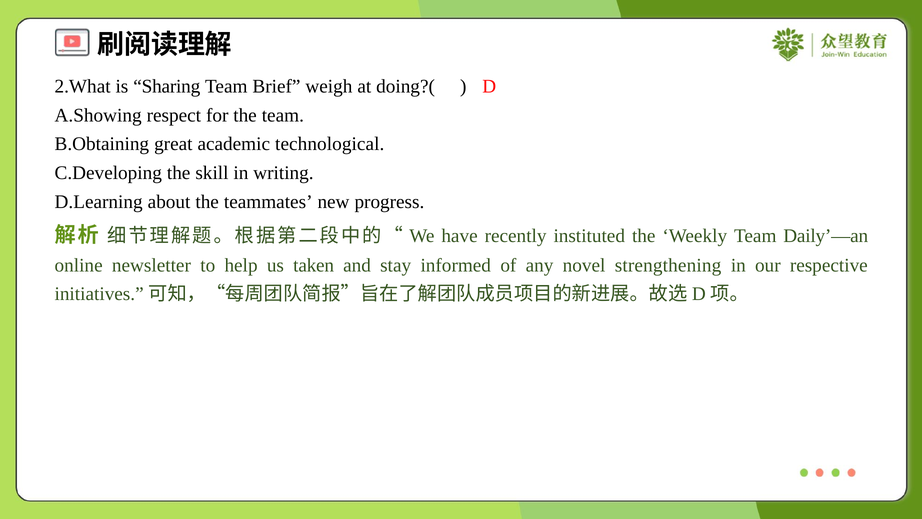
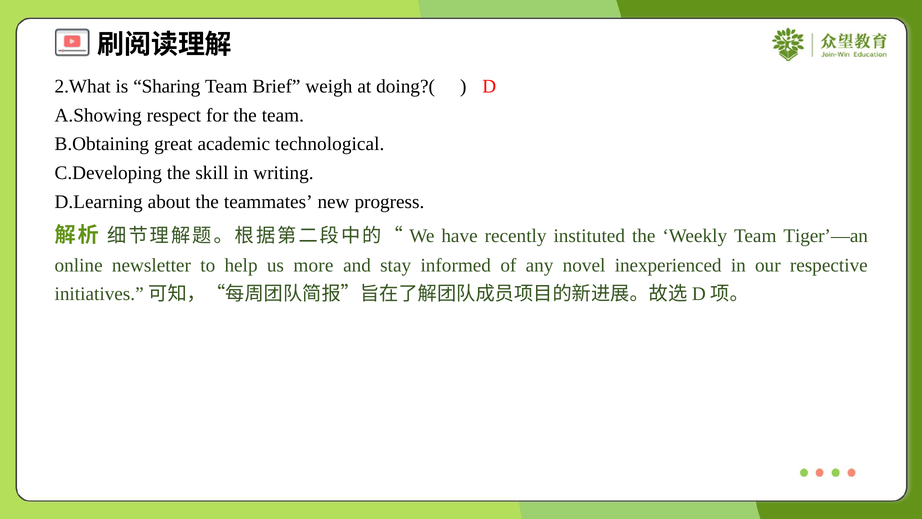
Daily’—an: Daily’—an -> Tiger’—an (826, 236)
taken: taken -> more (313, 265)
strengthening: strengthening -> inexperienced (668, 265)
